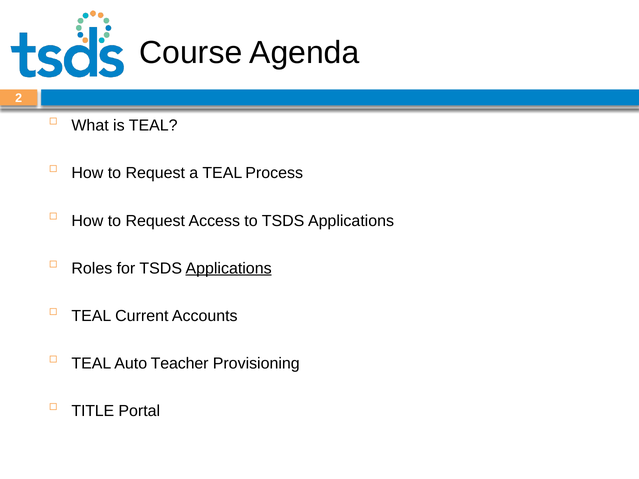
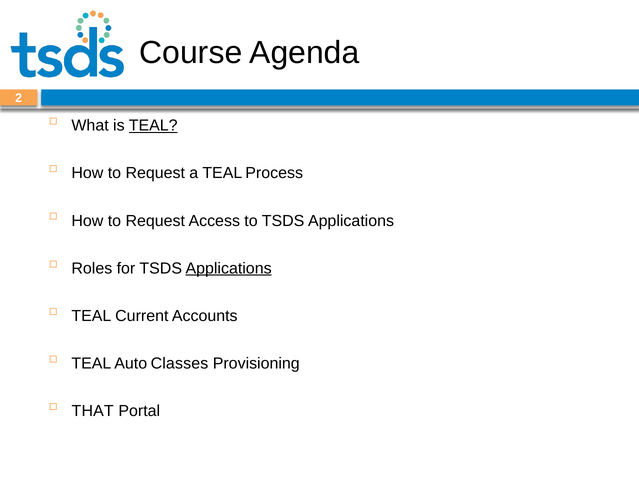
TEAL underline: none -> present (153, 126)
Teacher: Teacher -> Classes (179, 364)
TITLE: TITLE -> THAT (93, 411)
